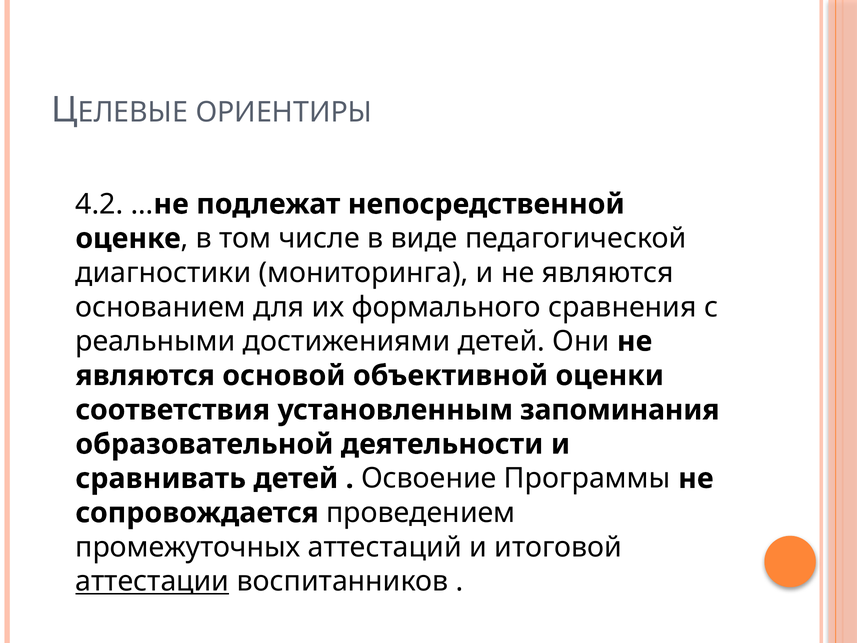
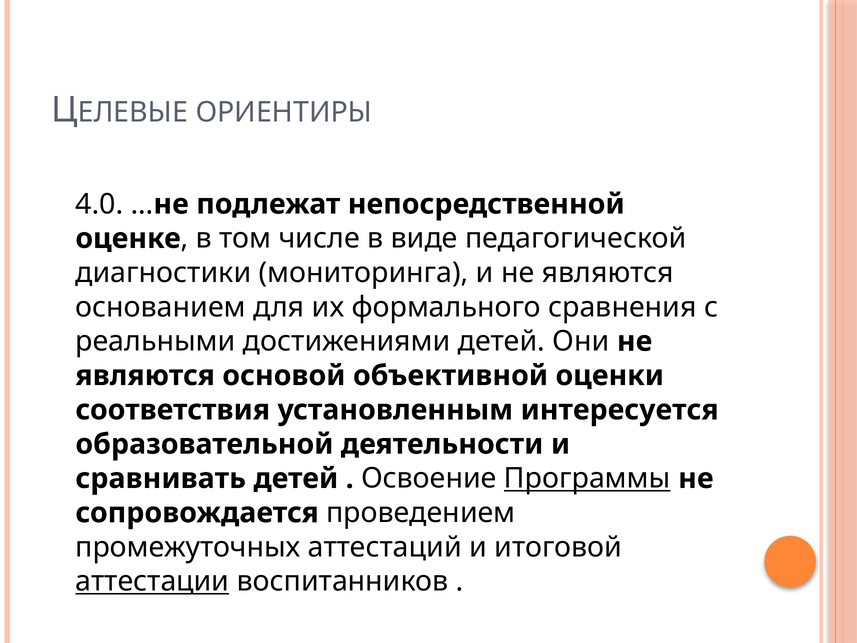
4.2: 4.2 -> 4.0 (99, 204)
запоминания: запоминания -> интересуется (620, 410)
Программы underline: none -> present (587, 478)
